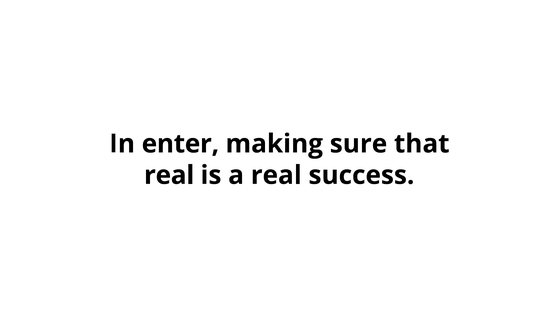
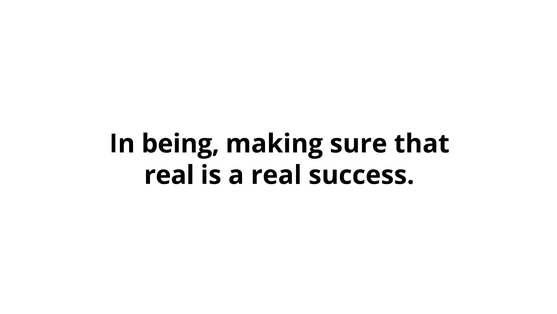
enter: enter -> being (180, 144)
